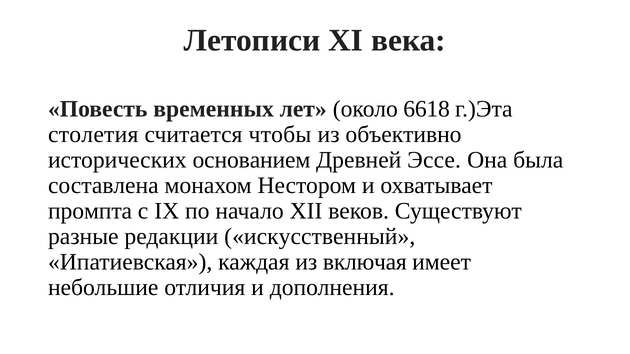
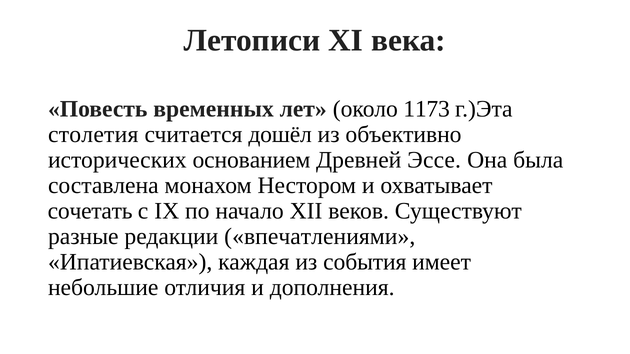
6618: 6618 -> 1173 (427, 109)
чтобы: чтобы -> дошёл (280, 135)
промпта: промпта -> сочетать (90, 211)
искусственный: искусственный -> впечатлениями (320, 237)
включая: включая -> события (365, 262)
